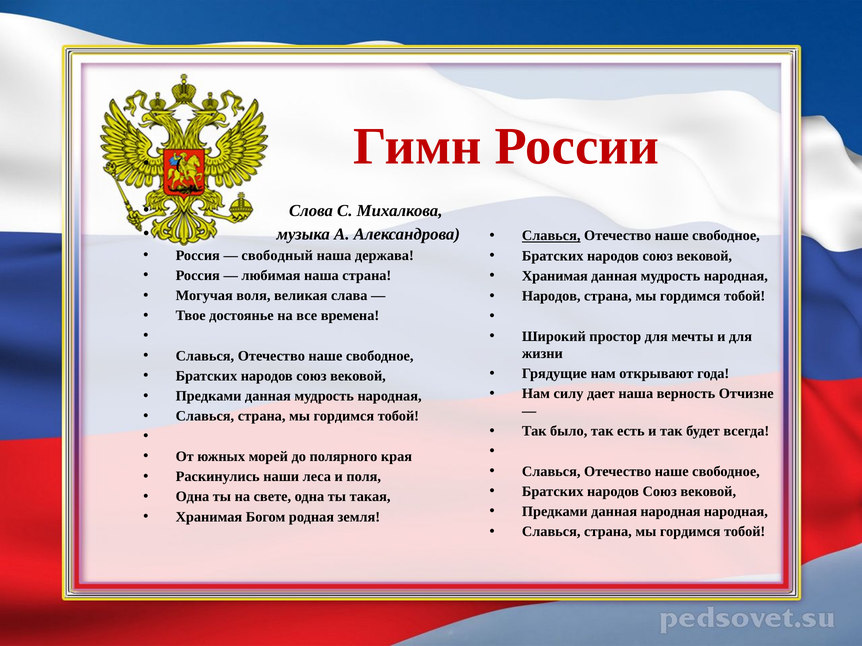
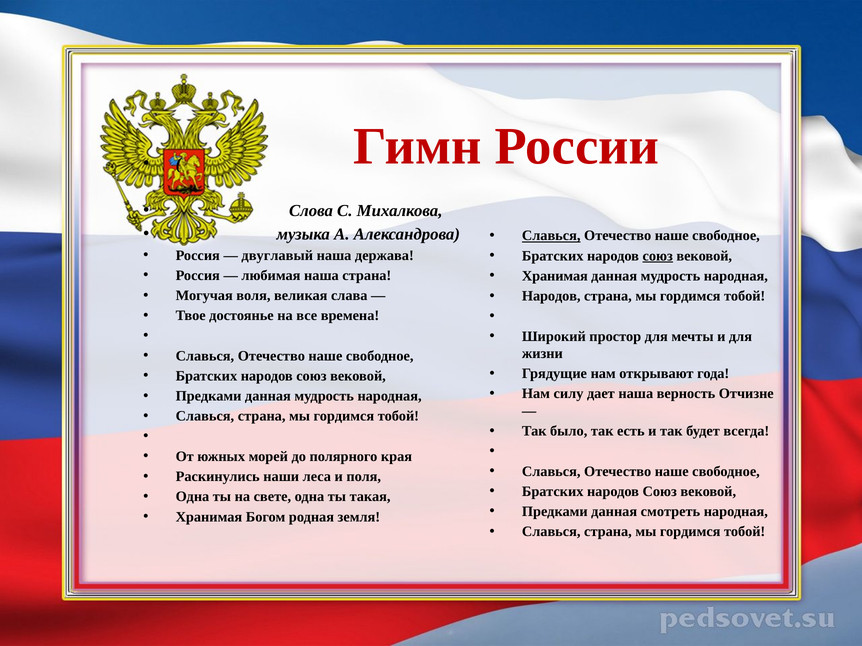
свободный: свободный -> двуглавый (277, 256)
союз underline: none -> present (658, 256)
данная народная: народная -> смотреть (670, 512)
